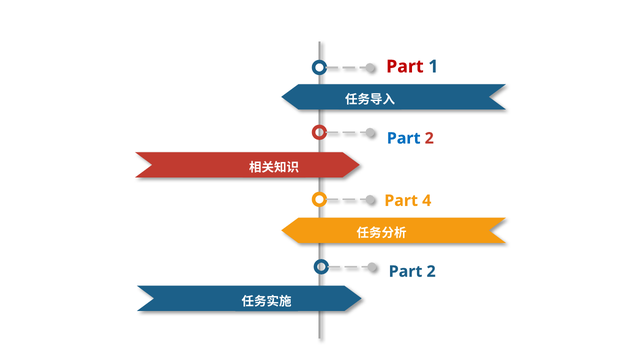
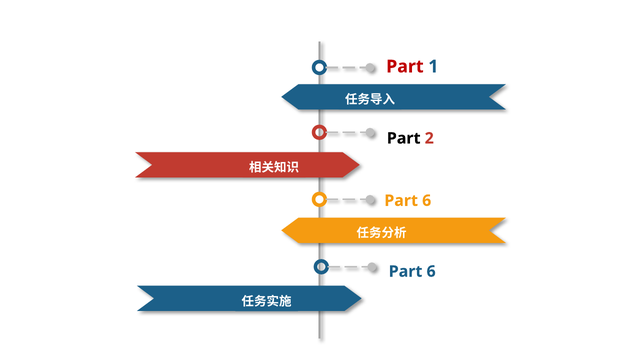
Part colour: blue -> black (404, 139)
4: 4 -> 6 (427, 201)
2: 2 -> 6 (431, 272)
